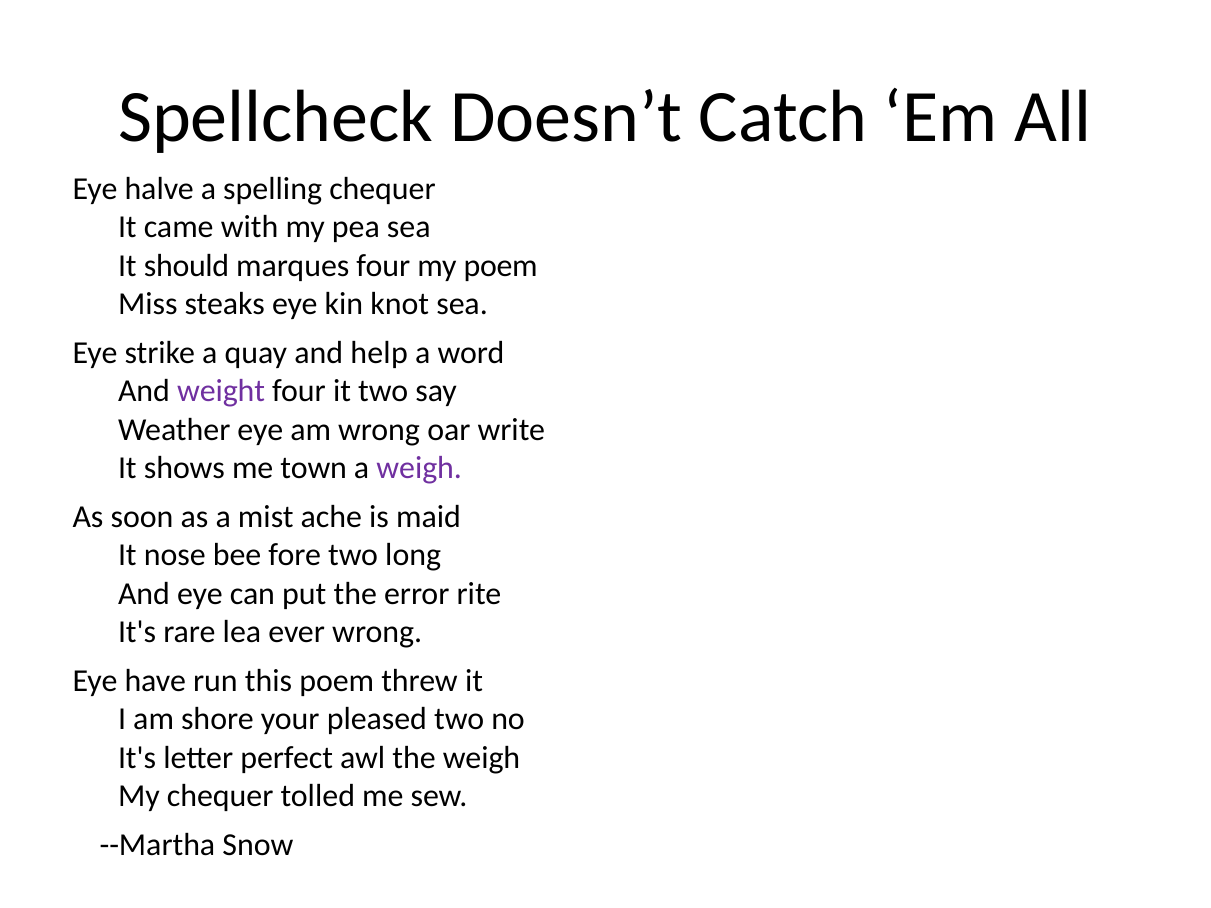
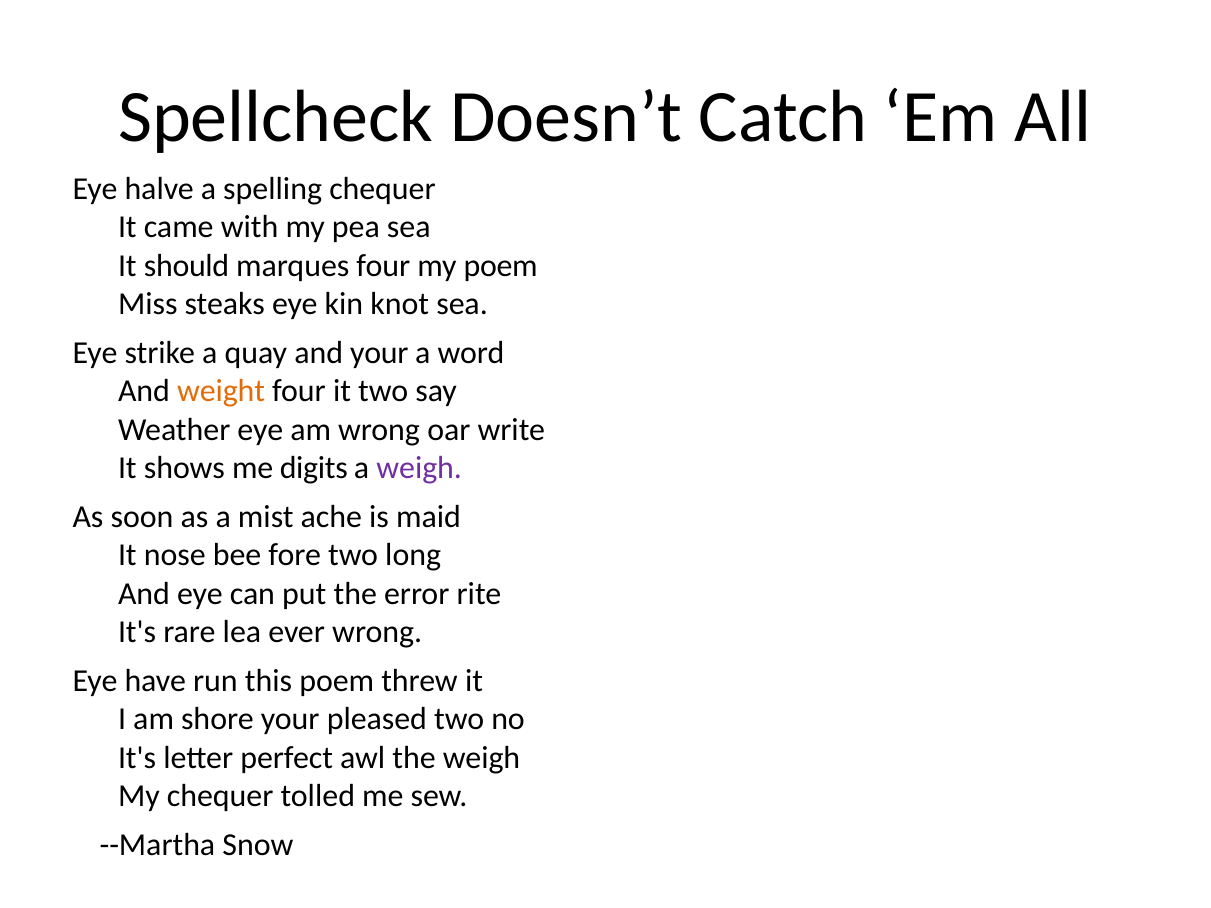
and help: help -> your (379, 353)
weight colour: purple -> orange (221, 391)
town: town -> digits (314, 468)
